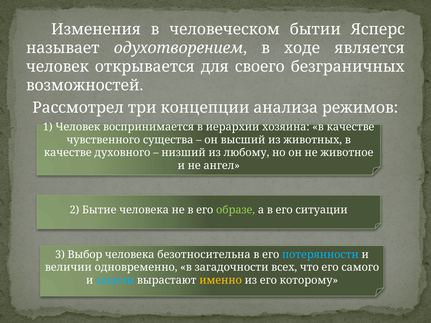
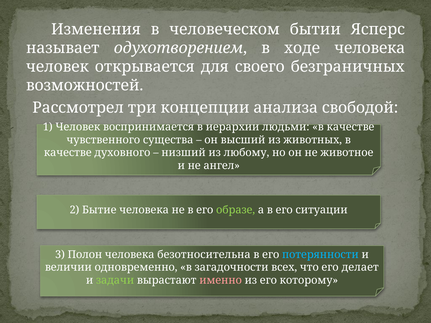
ходе является: является -> человека (370, 48)
режимов: режимов -> свободой (360, 108)
хозяина: хозяина -> людьми (286, 127)
Выбор: Выбор -> Полон (85, 255)
самого: самого -> делает (360, 268)
задачи colour: light blue -> light green (115, 281)
именно colour: yellow -> pink (221, 281)
